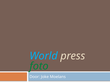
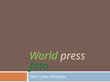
World colour: light blue -> light green (44, 56)
